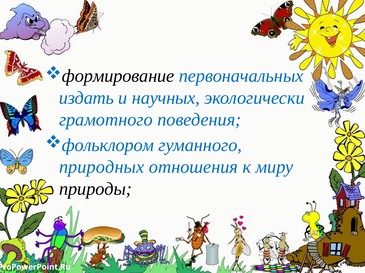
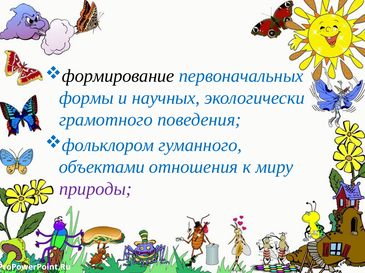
издать: издать -> формы (86, 98)
природных: природных -> объектами (102, 167)
природы colour: black -> purple (96, 189)
